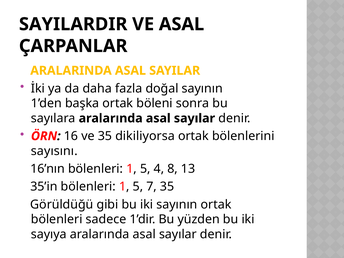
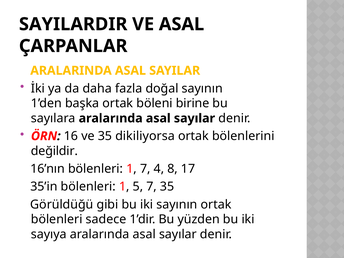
sonra: sonra -> birine (193, 103)
sayısını: sayısını -> değildir (54, 151)
16’nın bölenleri 1 5: 5 -> 7 (145, 169)
13: 13 -> 17 (188, 169)
